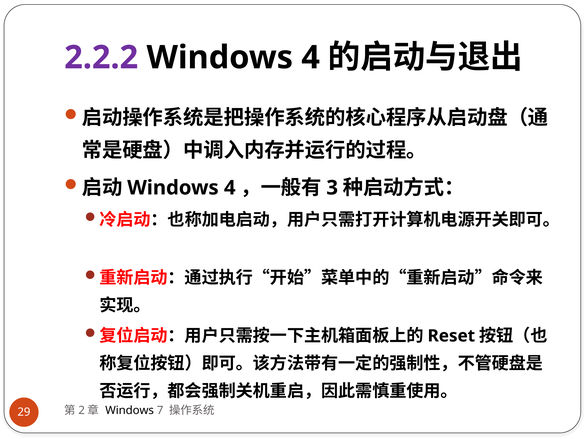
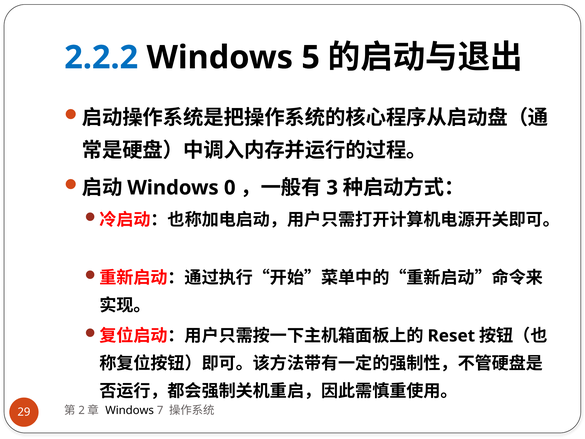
2.2.2 colour: purple -> blue (101, 57)
4: 4 -> 5 (311, 57)
4: 4 -> 0 (230, 188)
